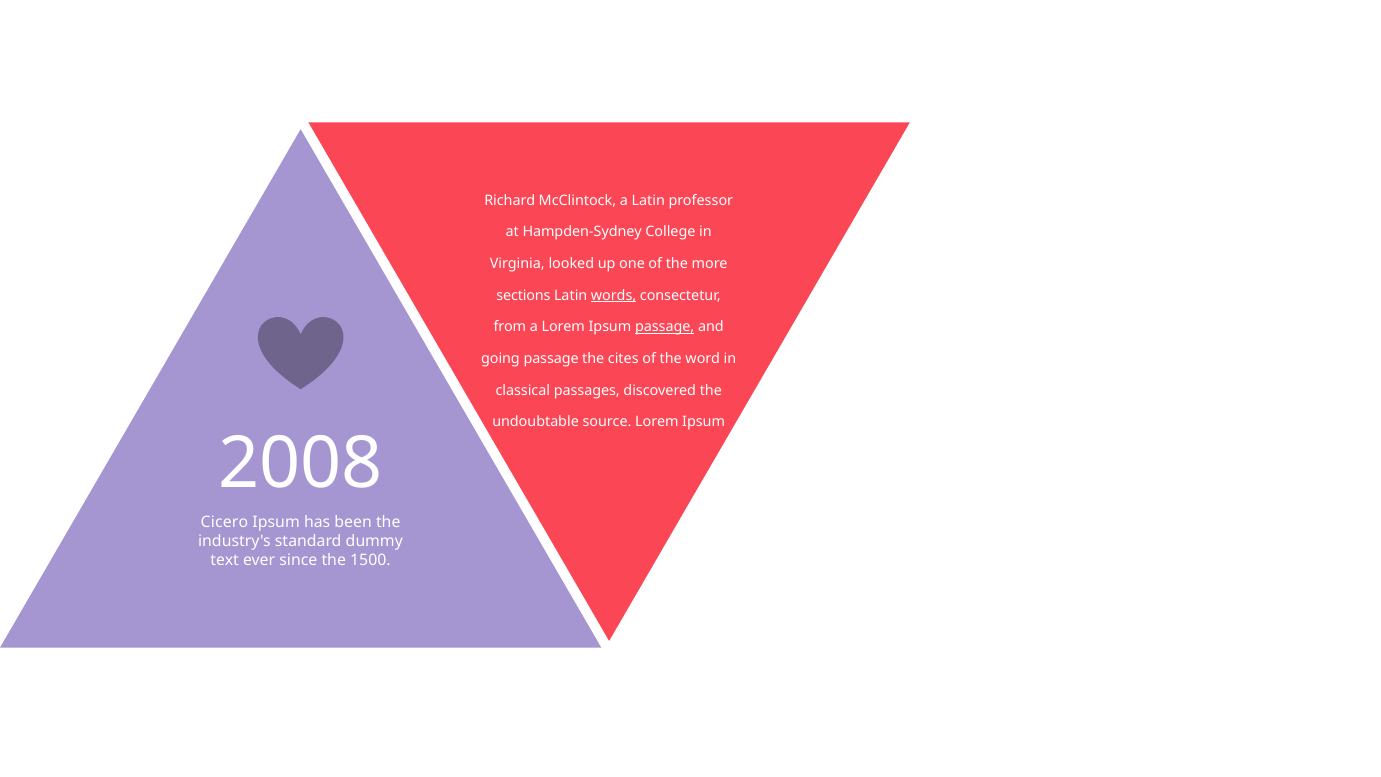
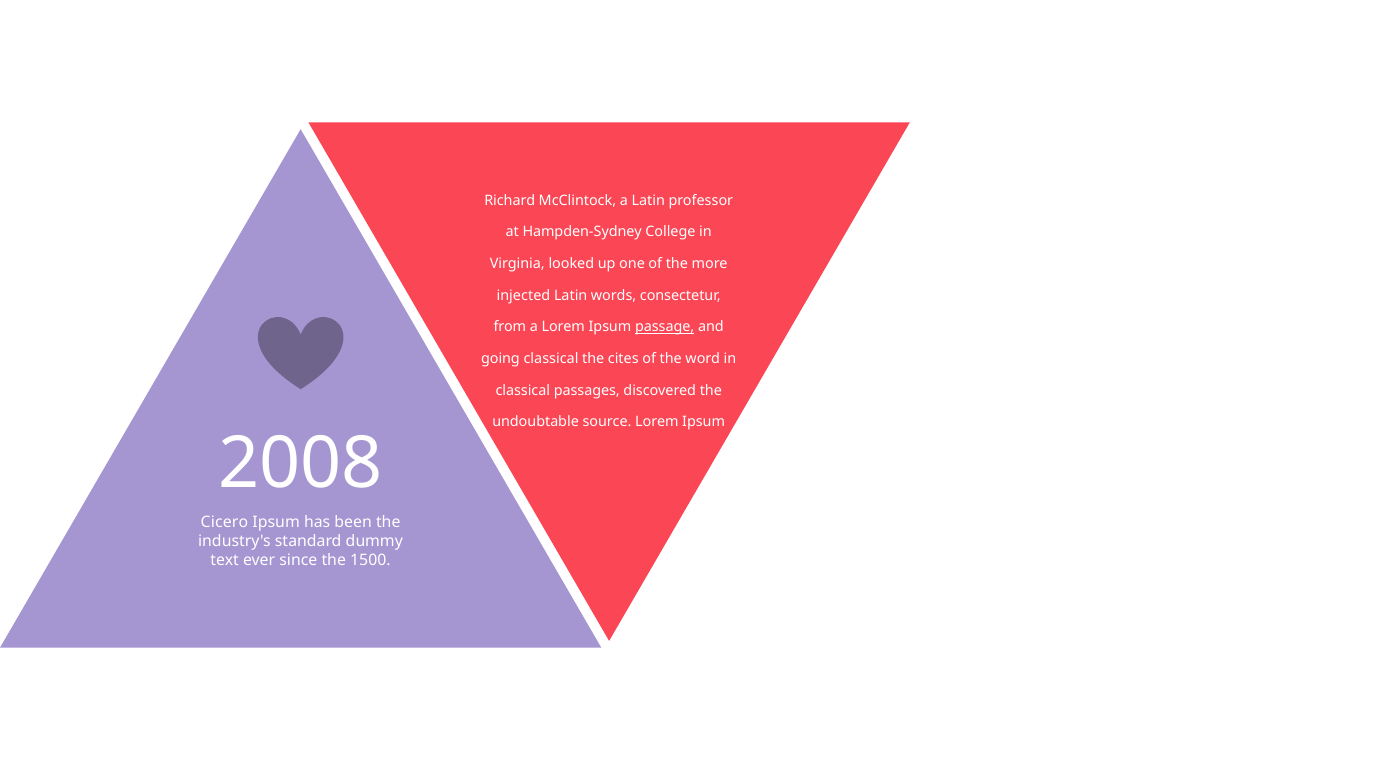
sections: sections -> injected (523, 295)
words underline: present -> none (614, 295)
going passage: passage -> classical (551, 359)
